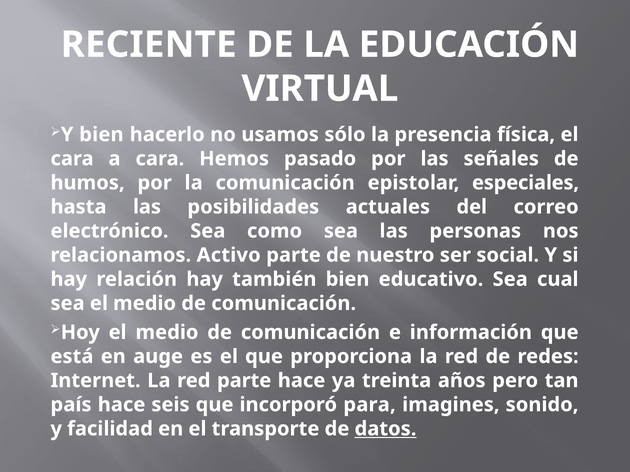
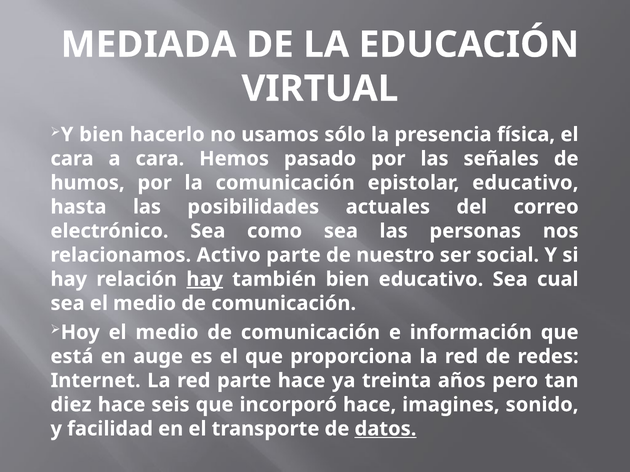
RECIENTE: RECIENTE -> MEDIADA (149, 45)
epistolar especiales: especiales -> educativo (525, 183)
hay underline: none -> present (205, 279)
país: país -> diez (71, 405)
incorporó para: para -> hace (370, 405)
